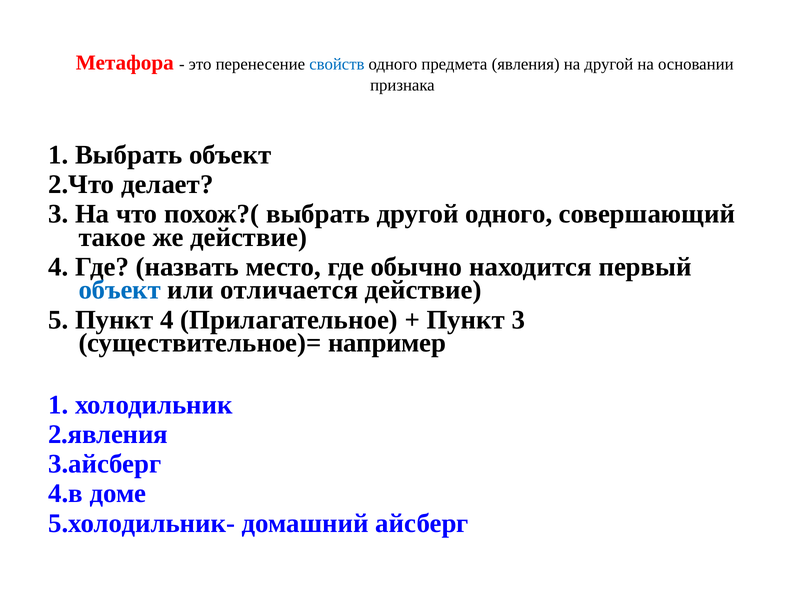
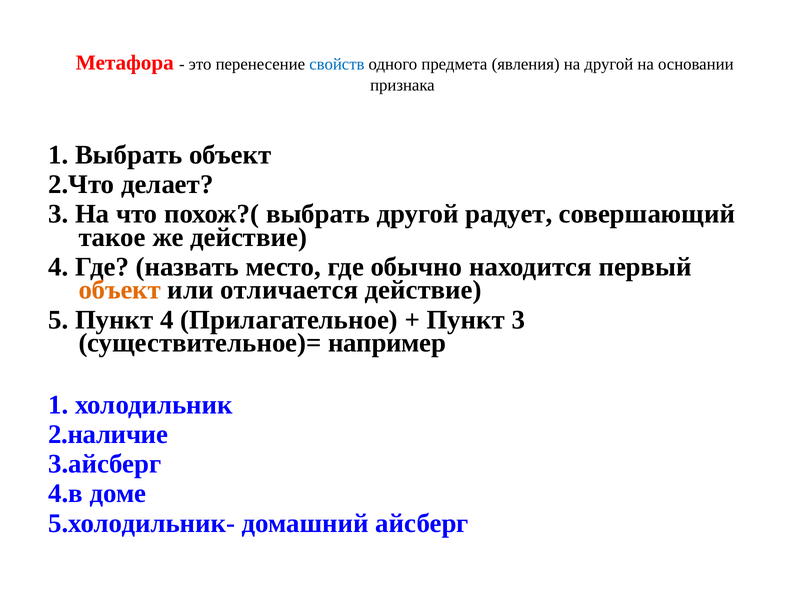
другой одного: одного -> радует (509, 214)
объект colour: blue -> orange (120, 290)
2.явления: 2.явления -> 2.наличие (108, 434)
